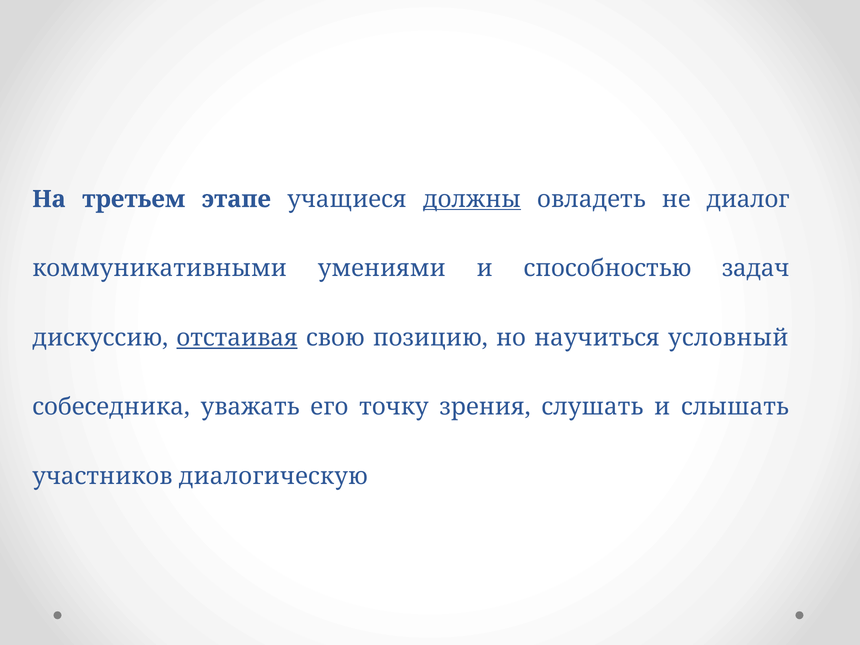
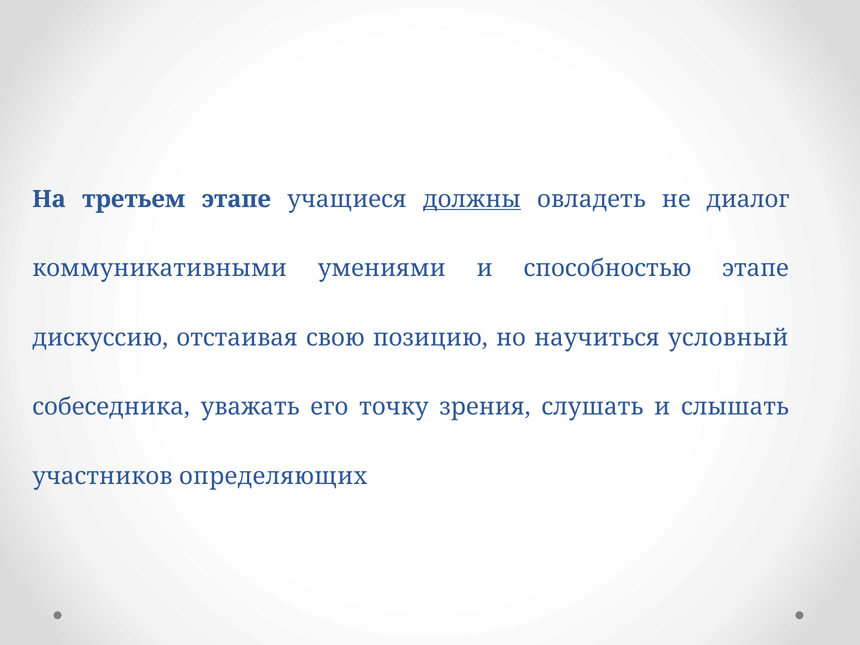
способностью задач: задач -> этапе (756, 268)
отстаивая underline: present -> none (237, 338)
диалогическую: диалогическую -> определяющих (273, 476)
